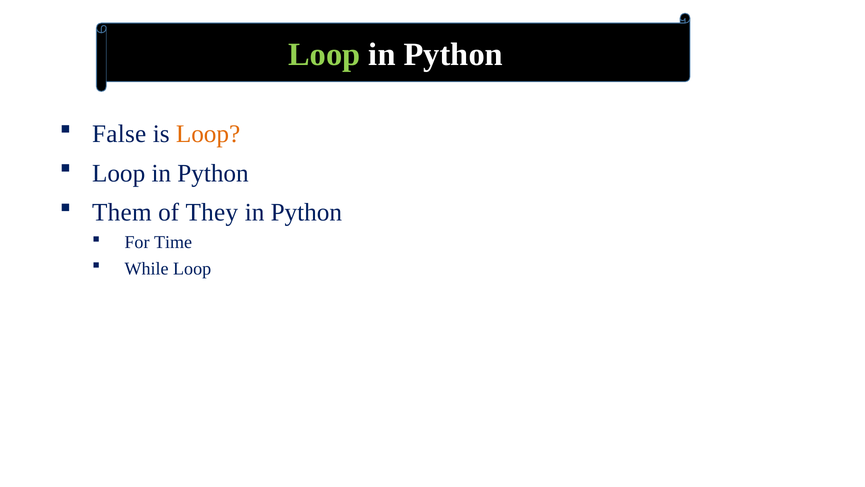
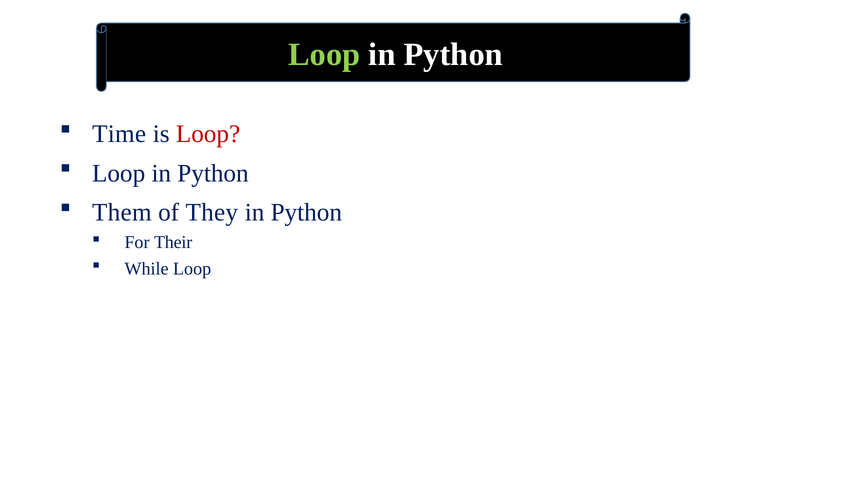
False: False -> Time (119, 134)
Loop colour: orange -> red (208, 134)
Time: Time -> Their (173, 242)
